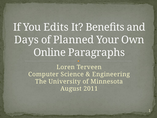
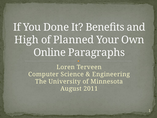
Edits: Edits -> Done (56, 27)
Days: Days -> High (26, 40)
